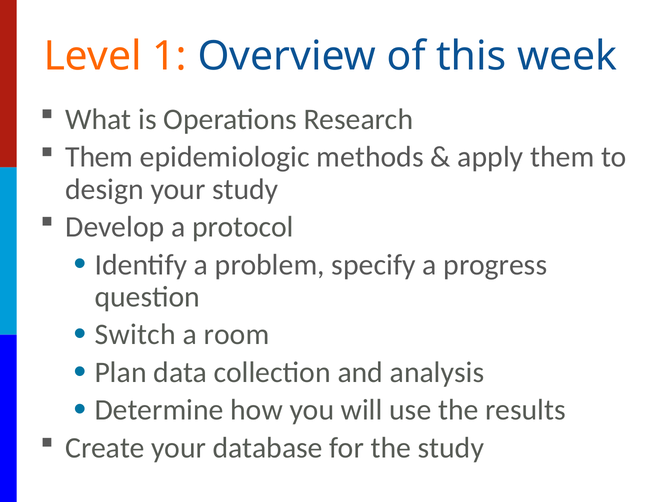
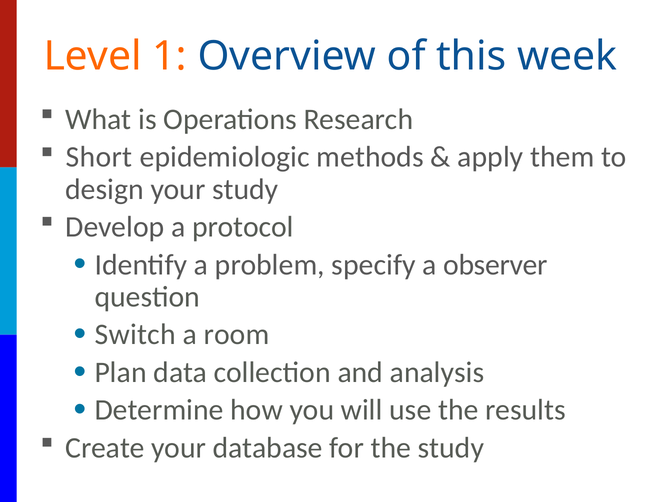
Them: Them -> Short (99, 157)
progress: progress -> observer (495, 265)
